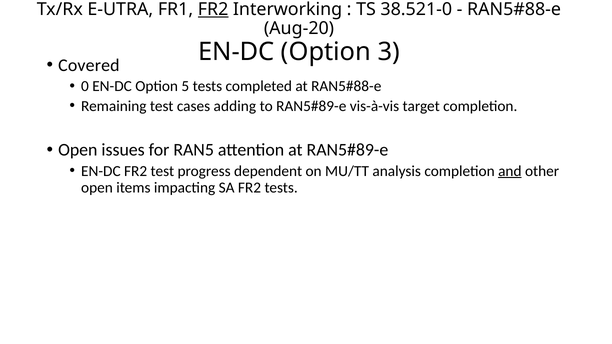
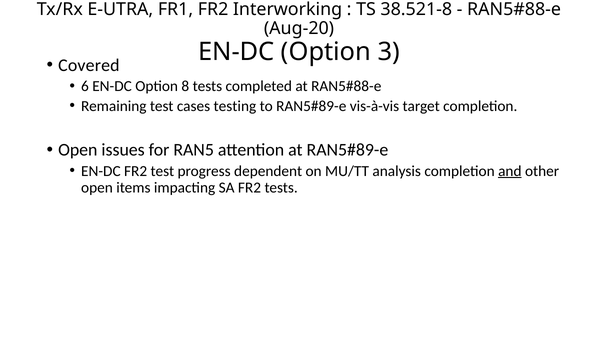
FR2 underline: present -> none (213, 9)
38.521-0: 38.521-0 -> 38.521-8 (416, 9)
0: 0 -> 6 (85, 86)
5: 5 -> 8 (185, 86)
adding: adding -> testing (235, 106)
